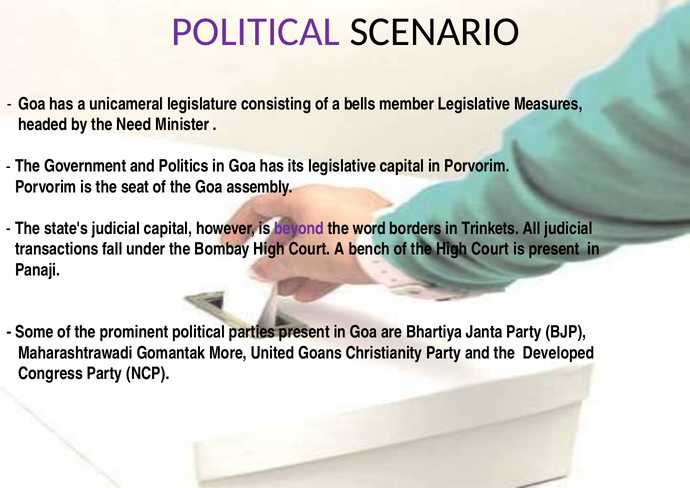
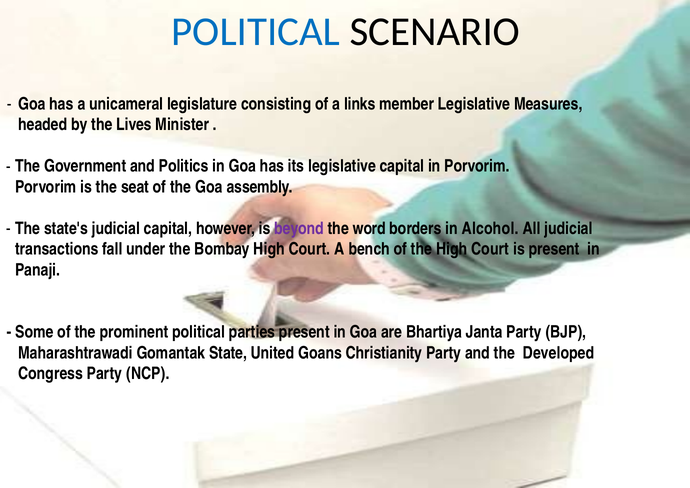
POLITICAL colour: purple -> blue (256, 31)
bells: bells -> links (360, 104)
Need: Need -> Lives (134, 125)
Trinkets: Trinkets -> Alcohol (490, 229)
More: More -> State (228, 353)
